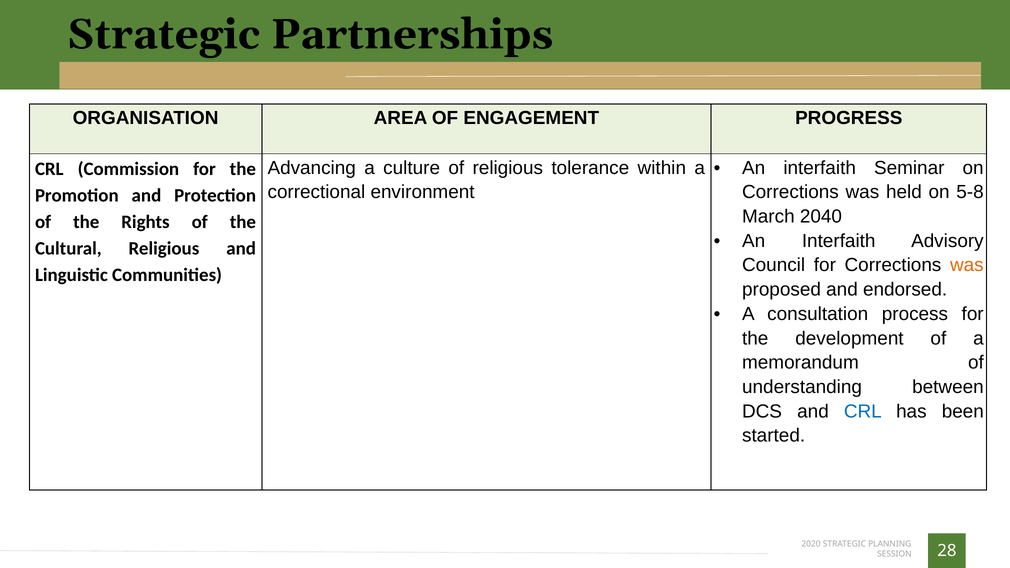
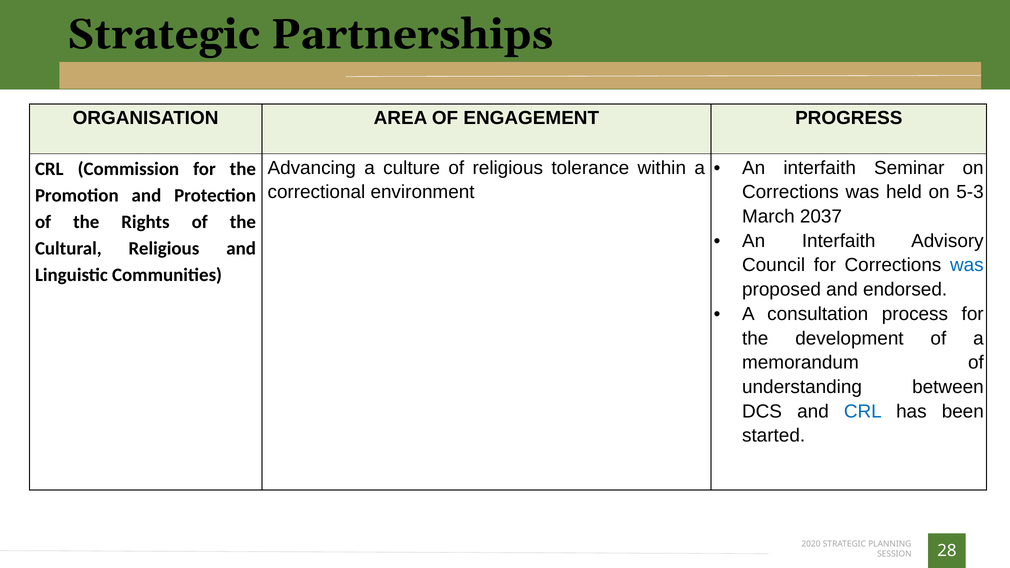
5-8: 5-8 -> 5-3 (970, 192)
2040: 2040 -> 2037 (821, 217)
was colour: orange -> blue (967, 265)
